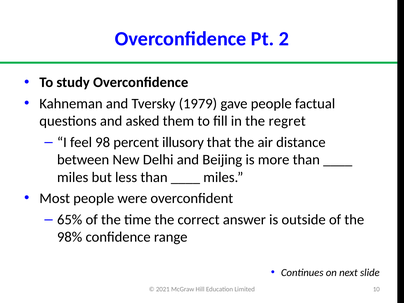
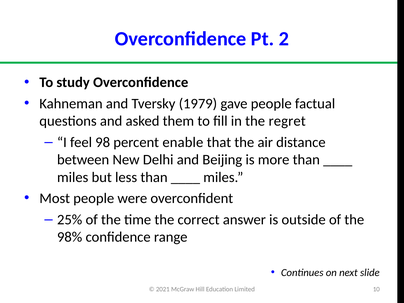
illusory: illusory -> enable (183, 142)
65%: 65% -> 25% (70, 220)
